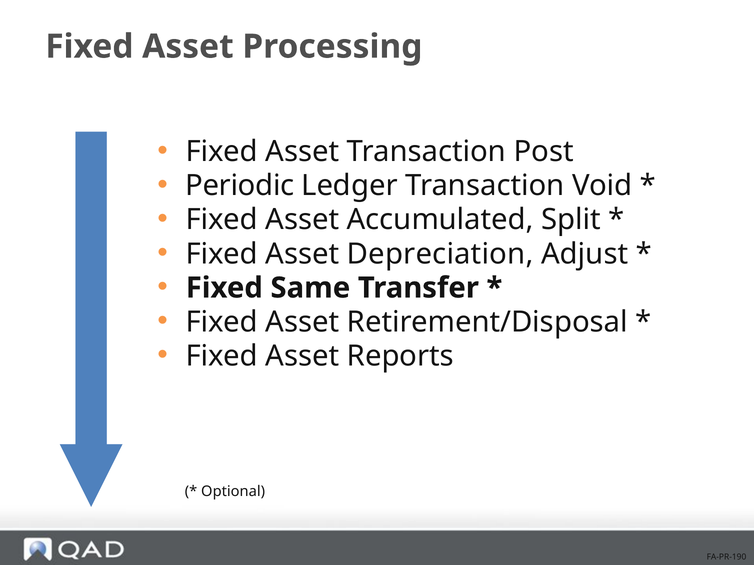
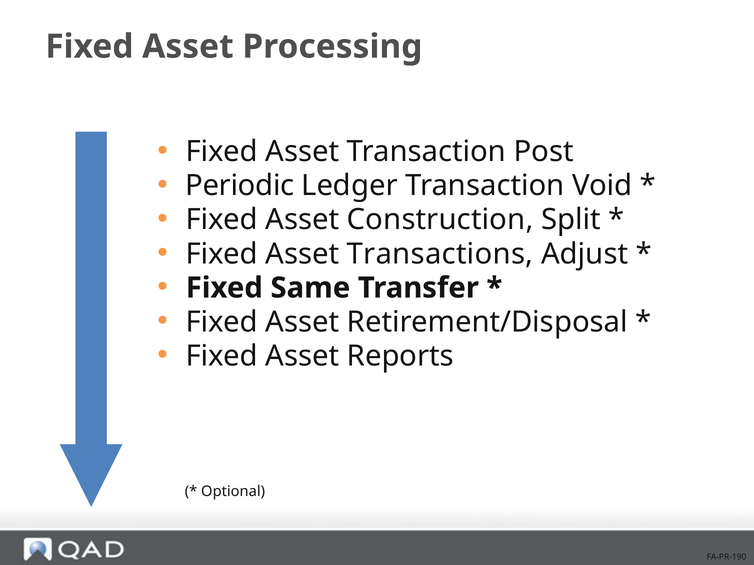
Accumulated: Accumulated -> Construction (440, 220)
Depreciation: Depreciation -> Transactions (440, 254)
